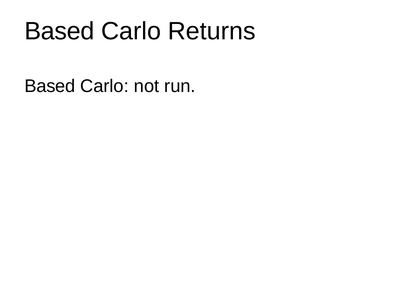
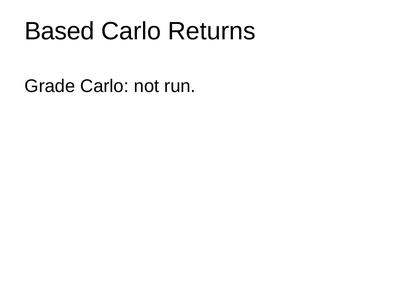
Based: Based -> Grade (50, 86)
